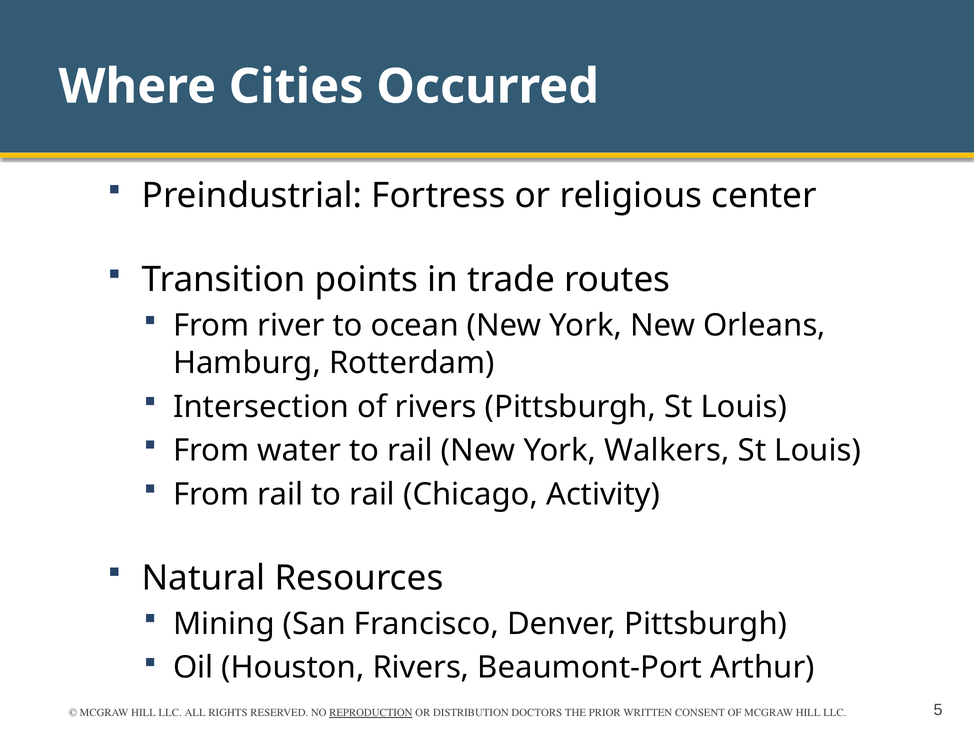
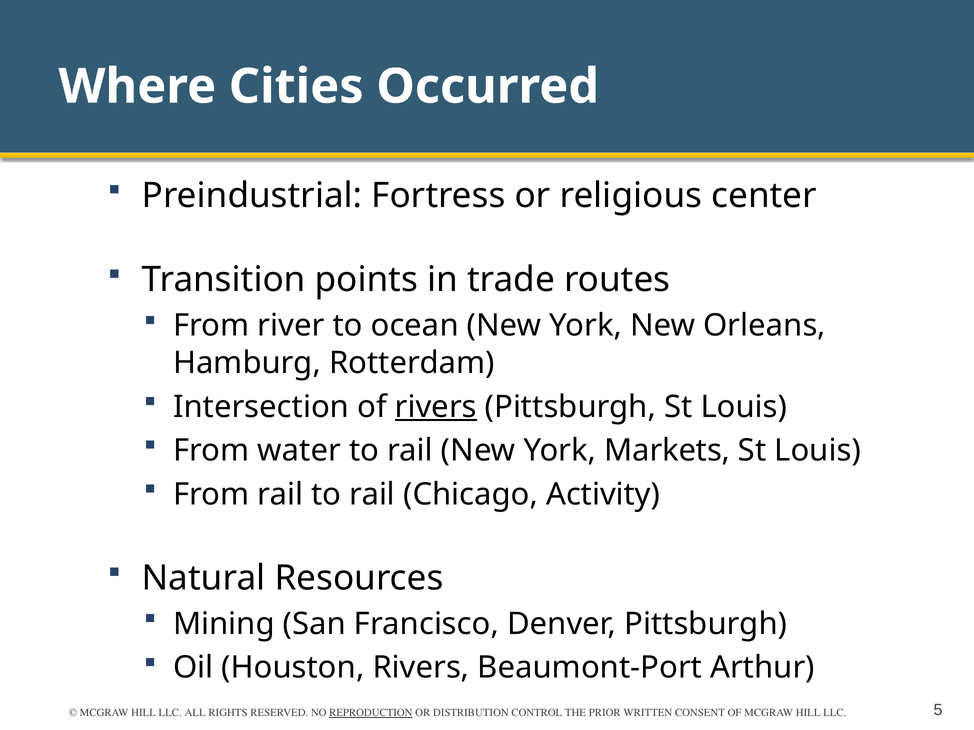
rivers underline: none -> present (436, 407)
Walkers: Walkers -> Markets (667, 451)
DOCTORS: DOCTORS -> CONTROL (537, 713)
